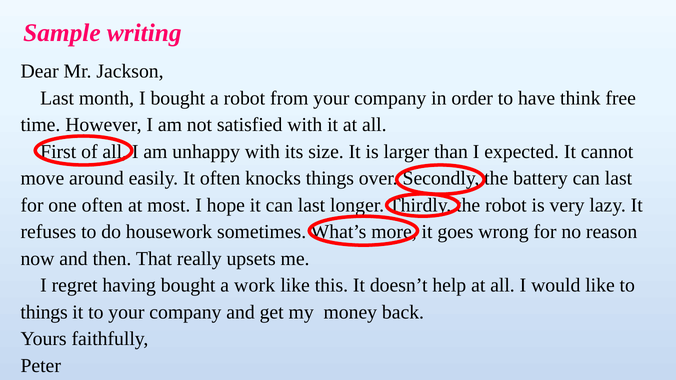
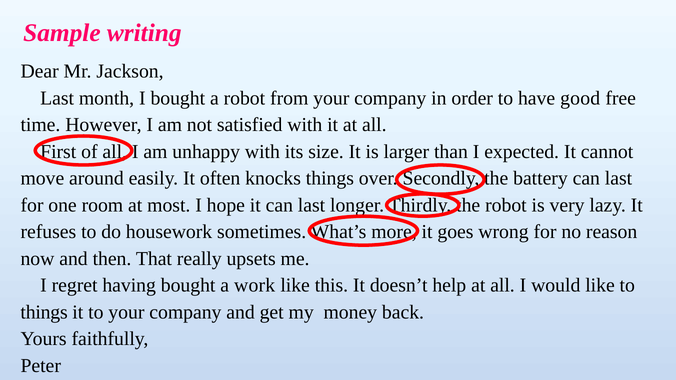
think: think -> good (580, 98)
one often: often -> room (102, 205)
